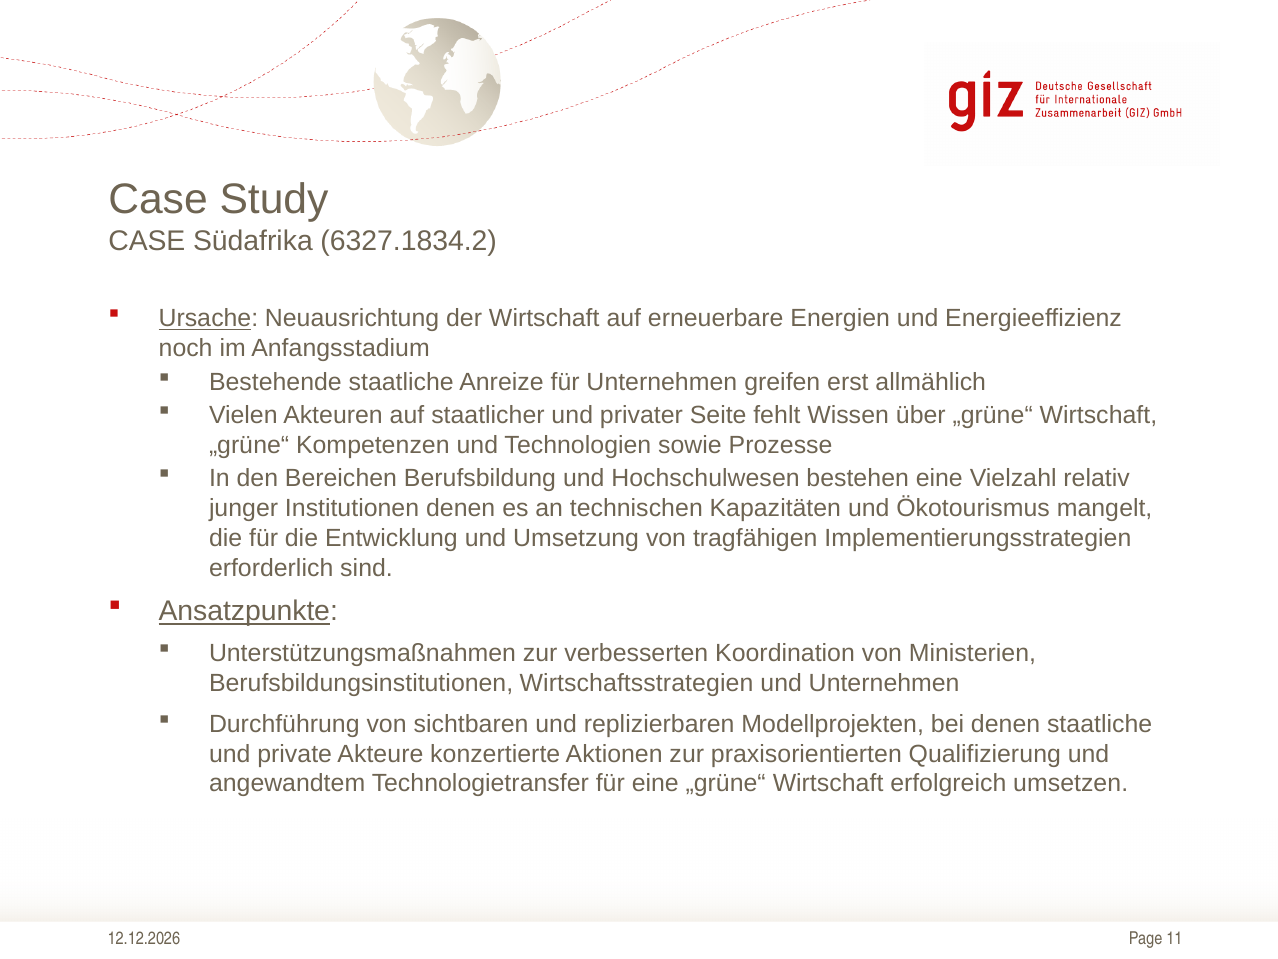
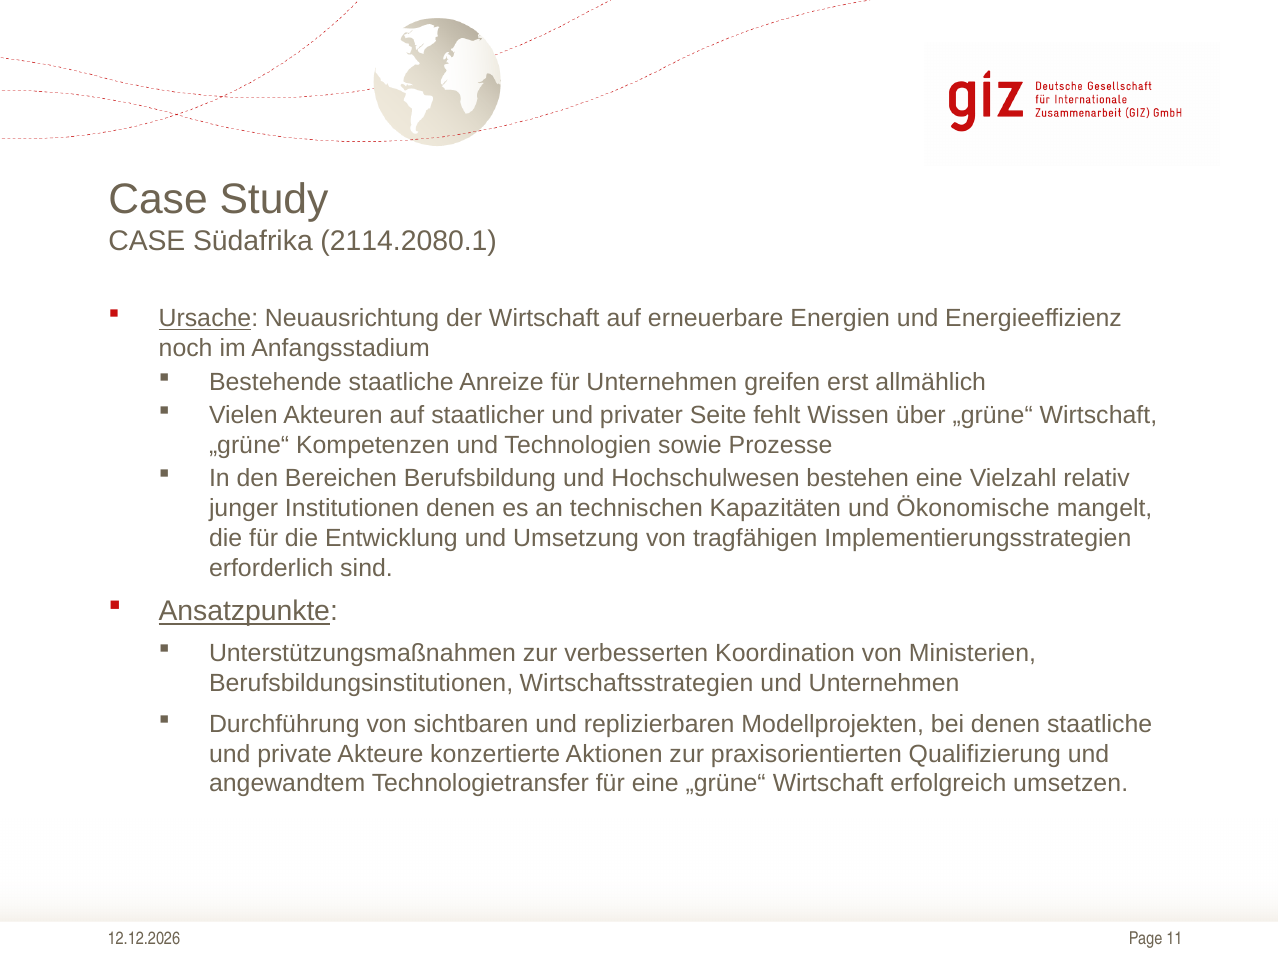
6327.1834.2: 6327.1834.2 -> 2114.2080.1 (409, 241)
Ökotourismus: Ökotourismus -> Ökonomische (973, 508)
